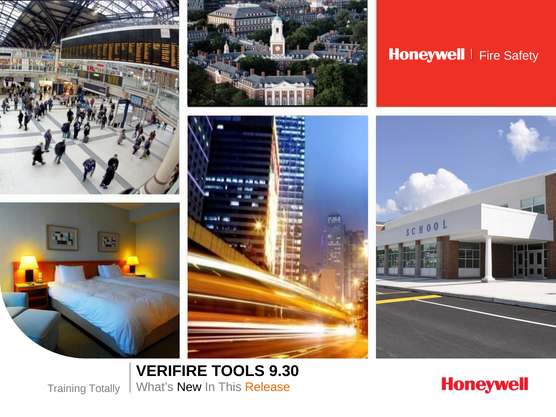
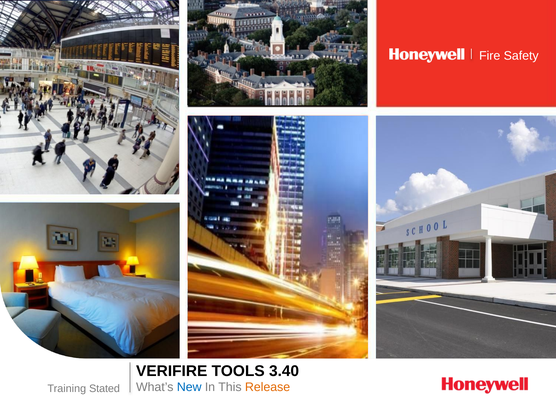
9.30: 9.30 -> 3.40 (284, 371)
New colour: black -> blue (189, 387)
Totally: Totally -> Stated (104, 389)
